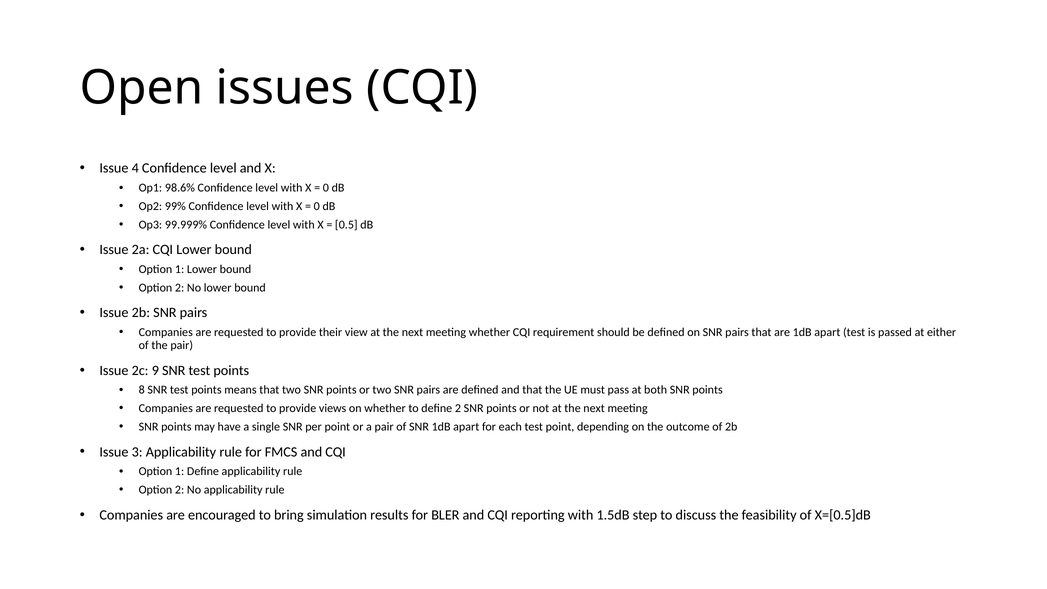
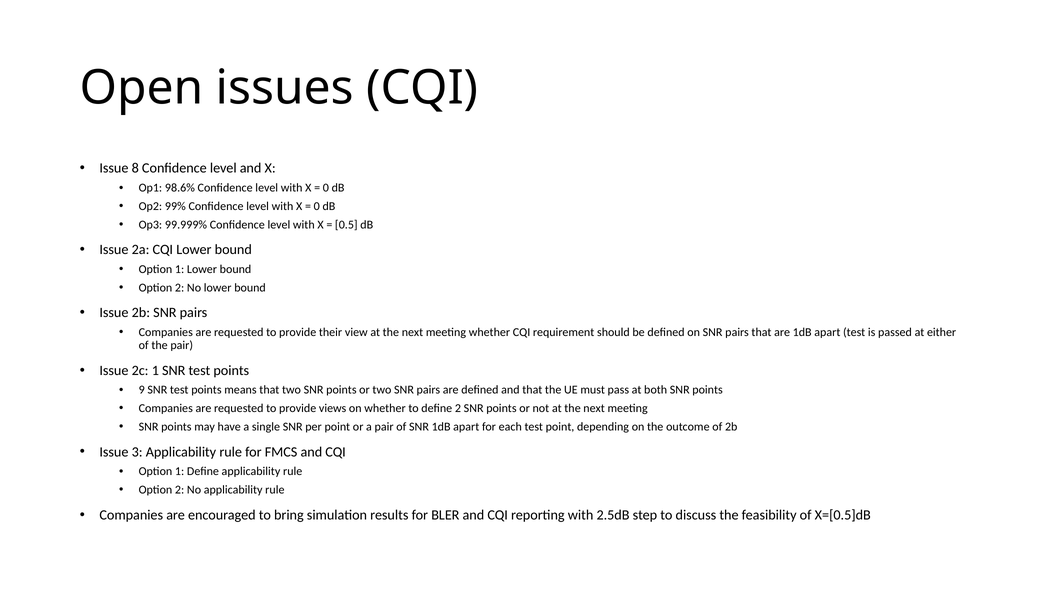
4: 4 -> 8 (135, 168)
2c 9: 9 -> 1 (155, 370)
8: 8 -> 9 (142, 390)
1.5dB: 1.5dB -> 2.5dB (613, 515)
